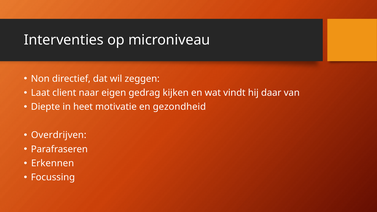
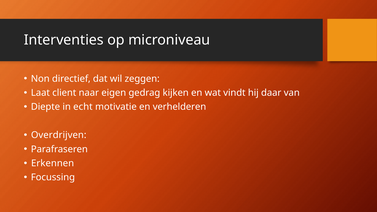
heet: heet -> echt (83, 107)
gezondheid: gezondheid -> verhelderen (179, 107)
